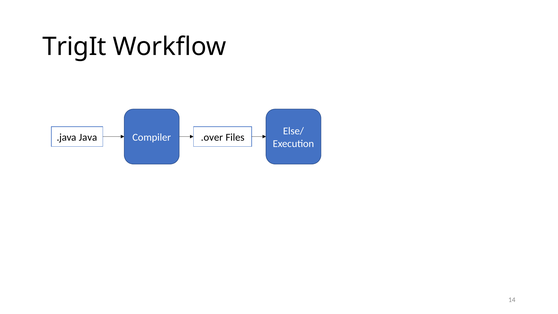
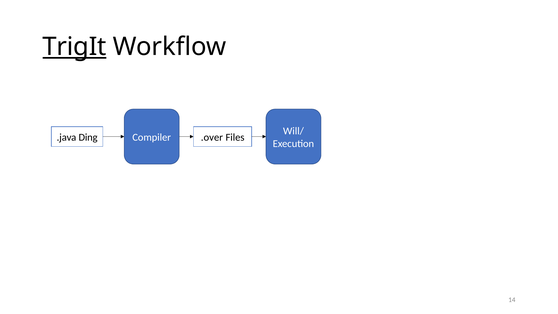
TrigIt underline: none -> present (74, 47)
Else/: Else/ -> Will/ (293, 131)
Java: Java -> Ding (88, 137)
